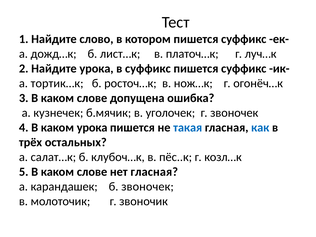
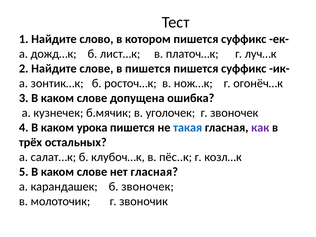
Найдите урока: урока -> слове (96, 69)
в суффикс: суффикс -> пишется (148, 69)
тортик…к: тортик…к -> зонтик…к (57, 83)
как colour: blue -> purple (260, 128)
